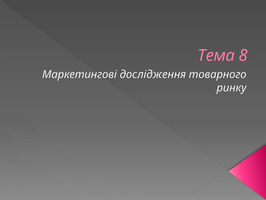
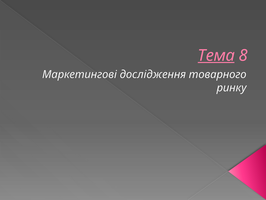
Тема underline: none -> present (216, 55)
